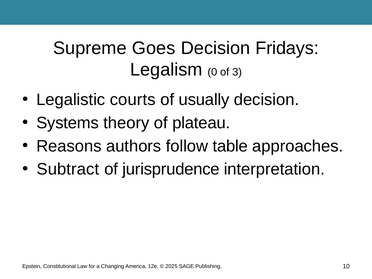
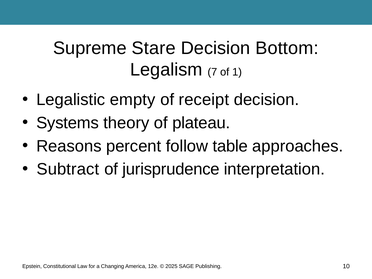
Goes: Goes -> Stare (154, 48)
Fridays: Fridays -> Bottom (287, 48)
0: 0 -> 7 (212, 72)
3: 3 -> 1 (237, 72)
courts: courts -> empty (133, 100)
usually: usually -> receipt (204, 100)
authors: authors -> percent (134, 146)
